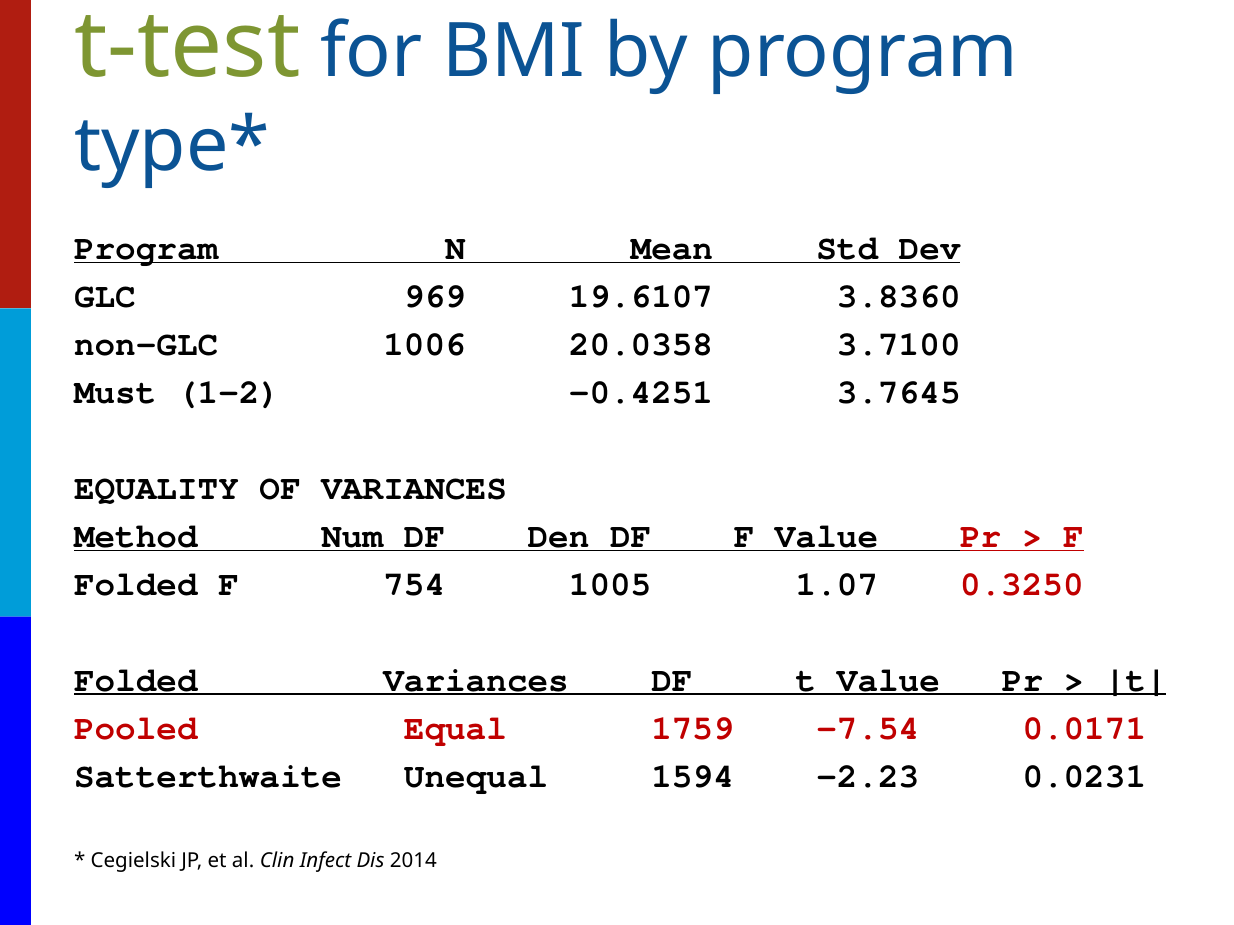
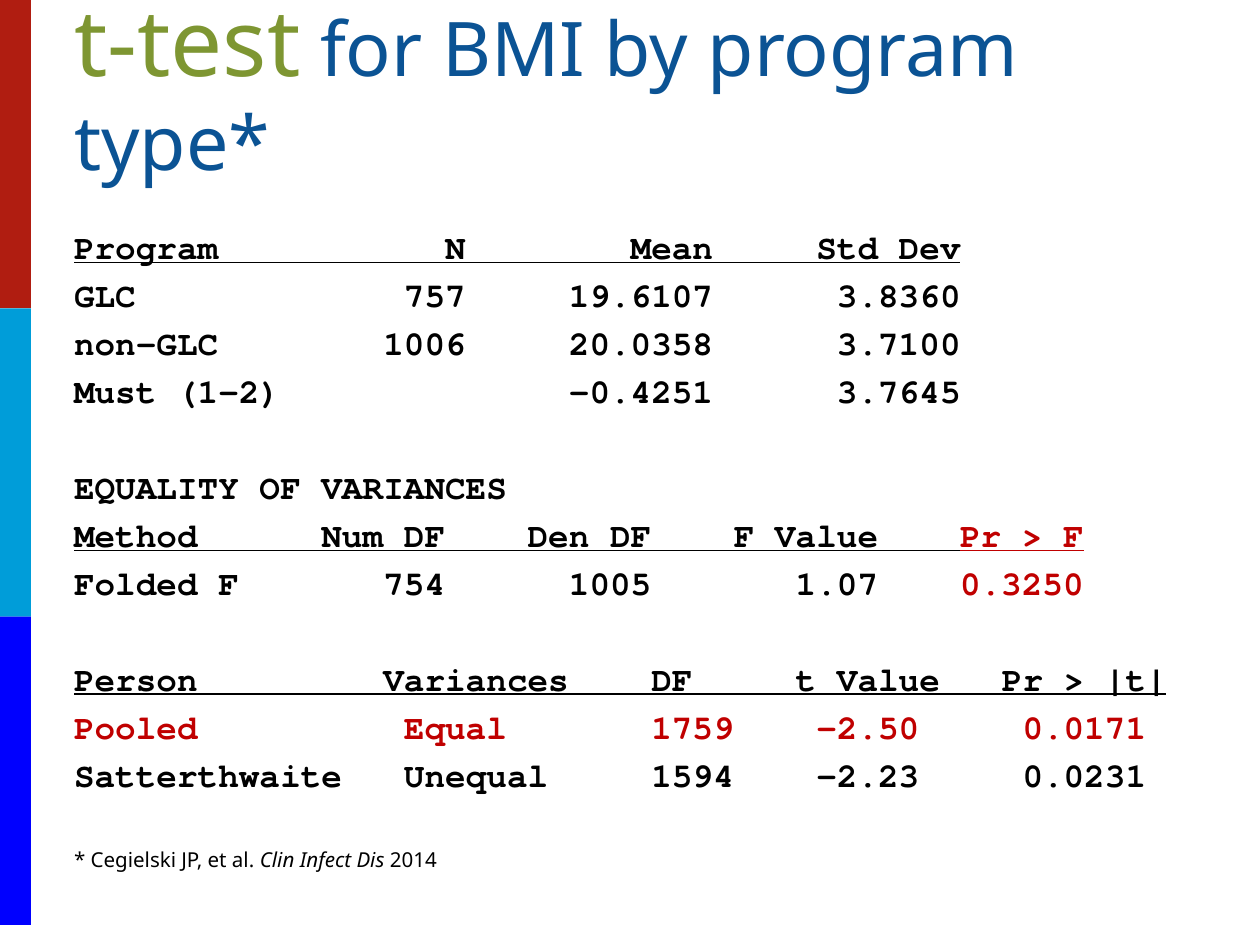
969: 969 -> 757 (435, 297)
Folded: Folded -> Person (136, 681)
-7.54: -7.54 -> -2.50 (868, 729)
